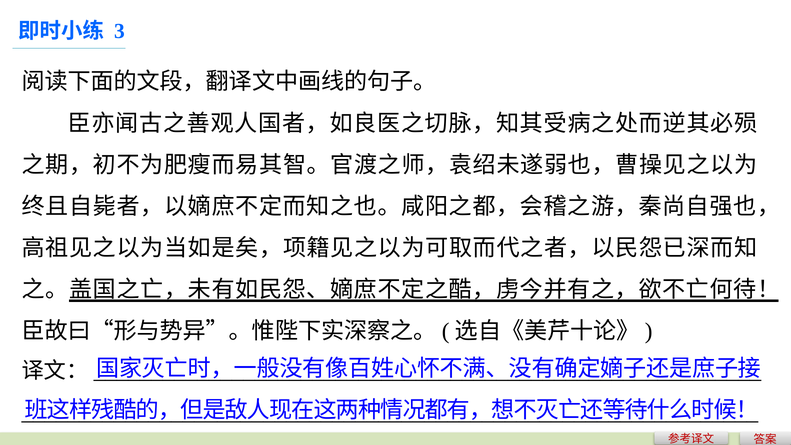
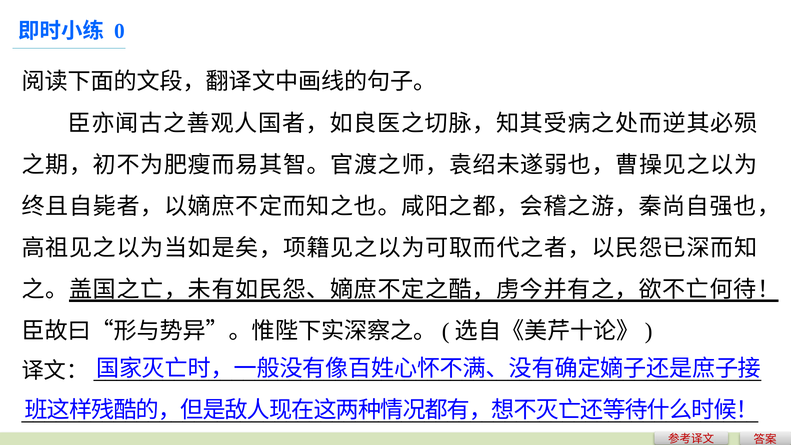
3: 3 -> 0 (119, 31)
